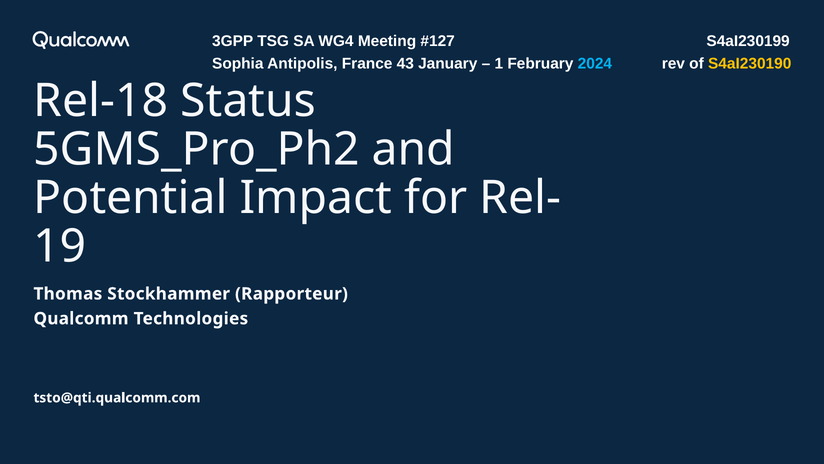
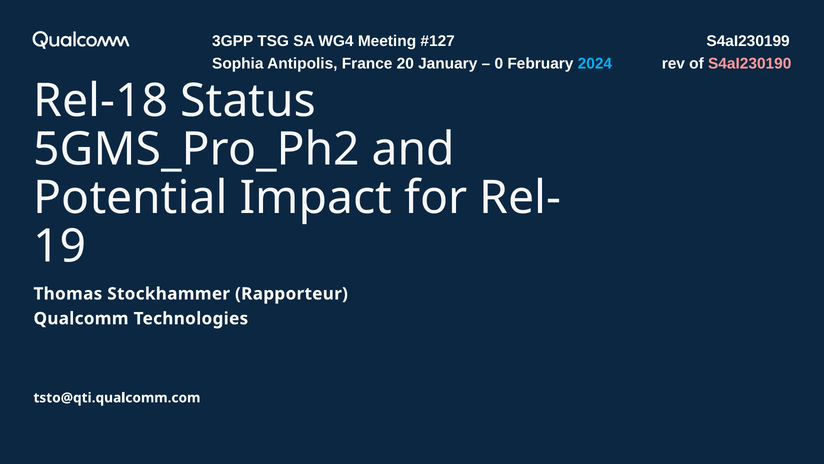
43: 43 -> 20 (405, 64)
1: 1 -> 0 (499, 64)
S4aI230190 colour: yellow -> pink (750, 64)
